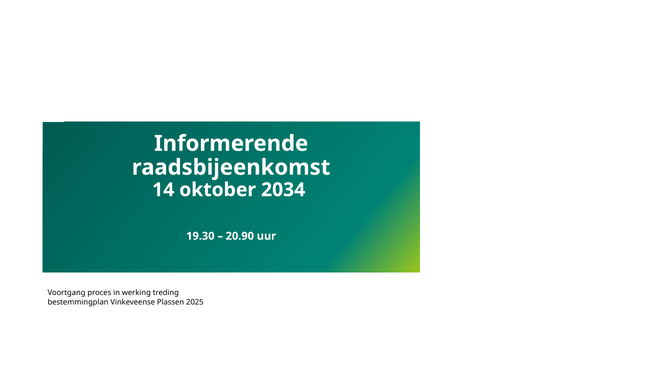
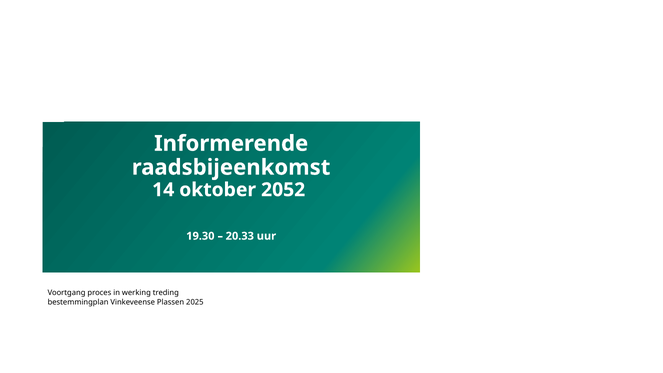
2034: 2034 -> 2052 (283, 190)
20.90: 20.90 -> 20.33 (240, 236)
